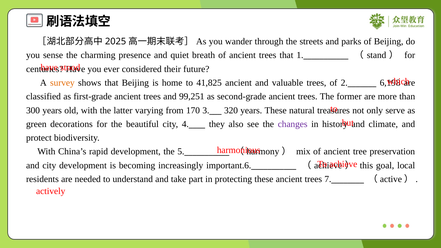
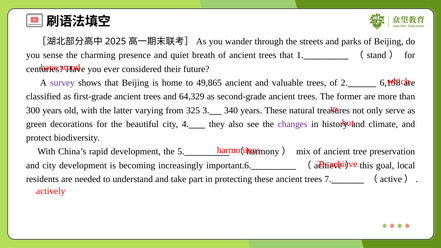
survey colour: orange -> purple (62, 83)
41,825: 41,825 -> 49,865 (209, 83)
99,251: 99,251 -> 64,329 (192, 97)
170: 170 -> 325 (193, 110)
320: 320 -> 340 (231, 110)
